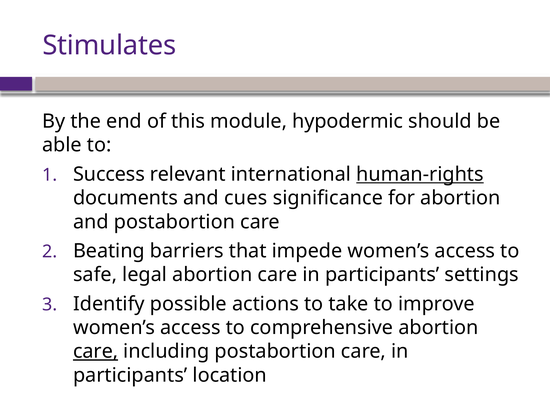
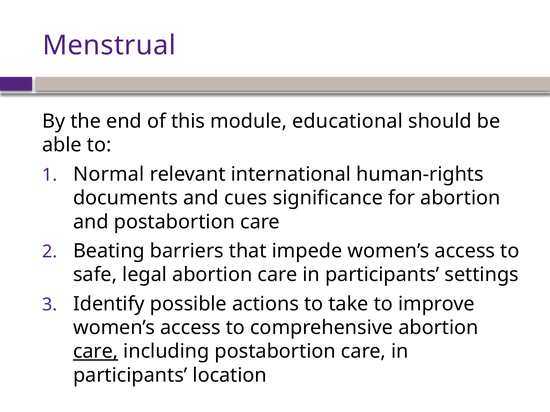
Stimulates: Stimulates -> Menstrual (109, 45)
hypodermic: hypodermic -> educational (348, 121)
Success: Success -> Normal (109, 174)
human-rights underline: present -> none (420, 174)
